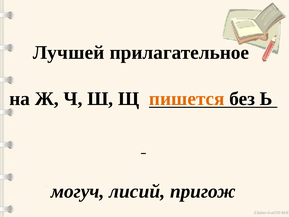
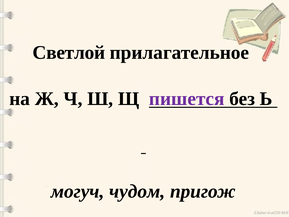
Лучшей: Лучшей -> Светлой (69, 52)
пишется colour: orange -> purple (187, 99)
лисий: лисий -> чудом (137, 191)
